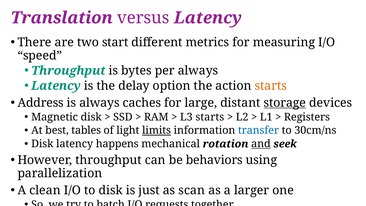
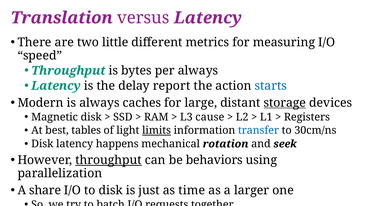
start: start -> little (115, 42)
option: option -> report (172, 86)
starts colour: orange -> blue (271, 86)
Address: Address -> Modern (41, 103)
L3 starts: starts -> cause (210, 117)
and underline: present -> none (261, 144)
throughput underline: none -> present (108, 160)
clean: clean -> share (45, 190)
scan: scan -> time (192, 190)
